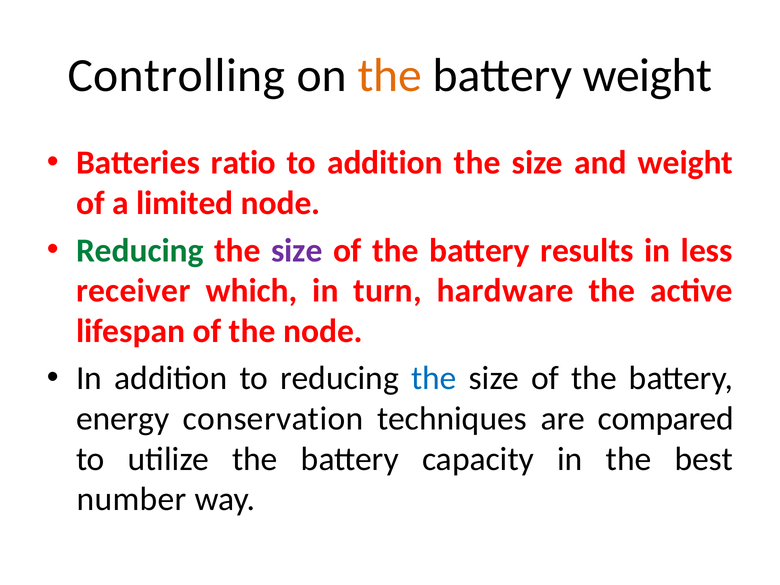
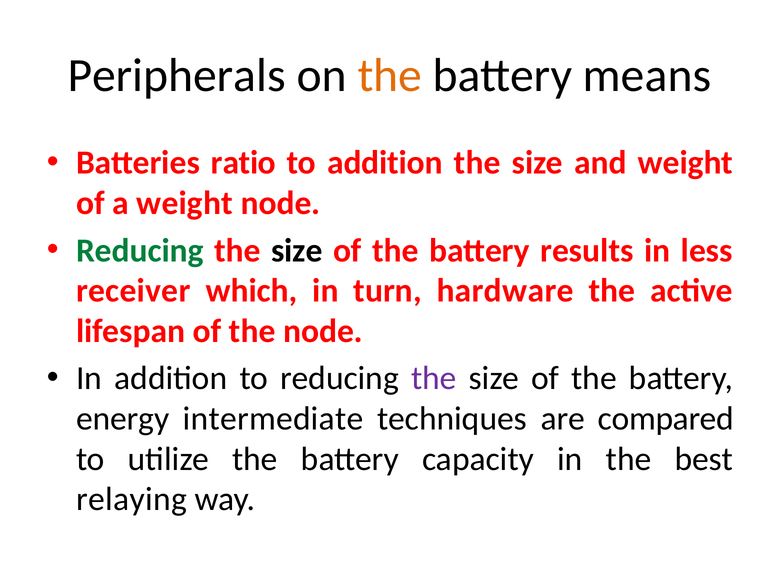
Controlling: Controlling -> Peripherals (177, 76)
battery weight: weight -> means (647, 76)
a limited: limited -> weight (185, 203)
size colour: purple -> black (297, 250)
the colour: blue -> purple (434, 378)
conservation: conservation -> intermediate (273, 419)
number: number -> relaying (132, 499)
